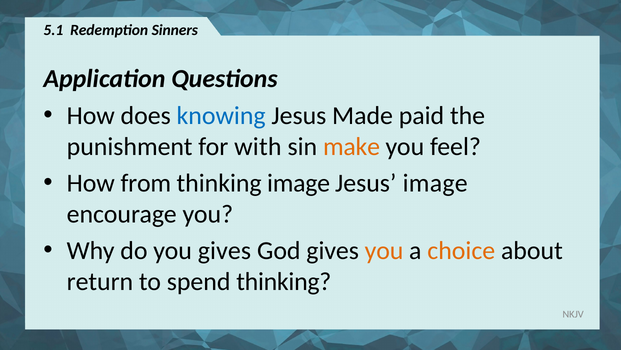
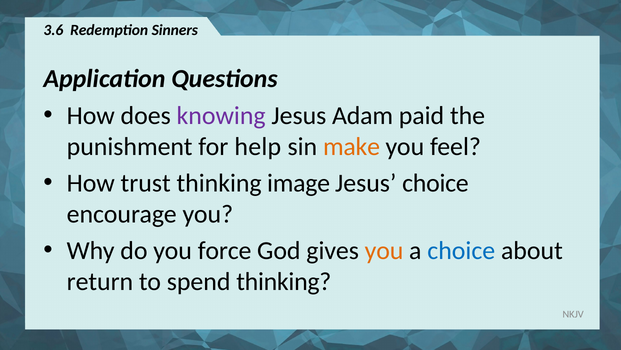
5.1: 5.1 -> 3.6 (53, 30)
knowing colour: blue -> purple (221, 116)
Made: Made -> Adam (363, 116)
with: with -> help (258, 147)
from: from -> trust (146, 183)
Jesus image: image -> choice (435, 183)
you gives: gives -> force (225, 251)
choice colour: orange -> blue (461, 251)
